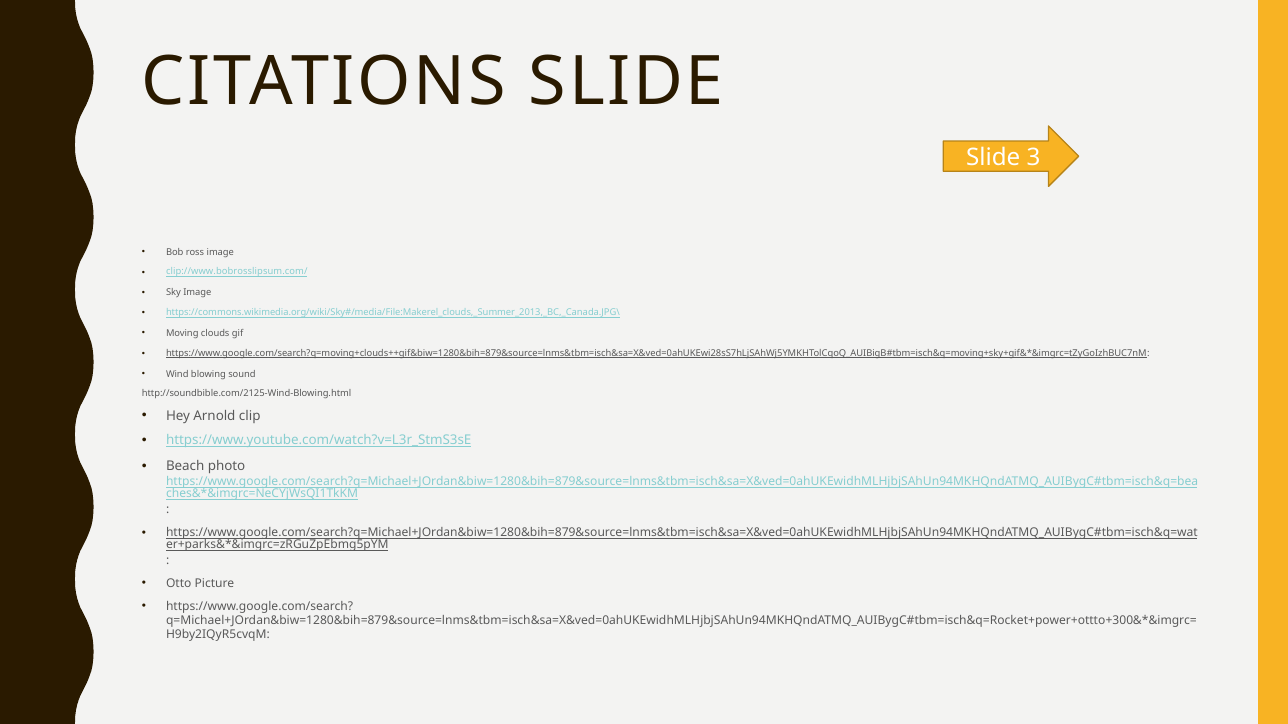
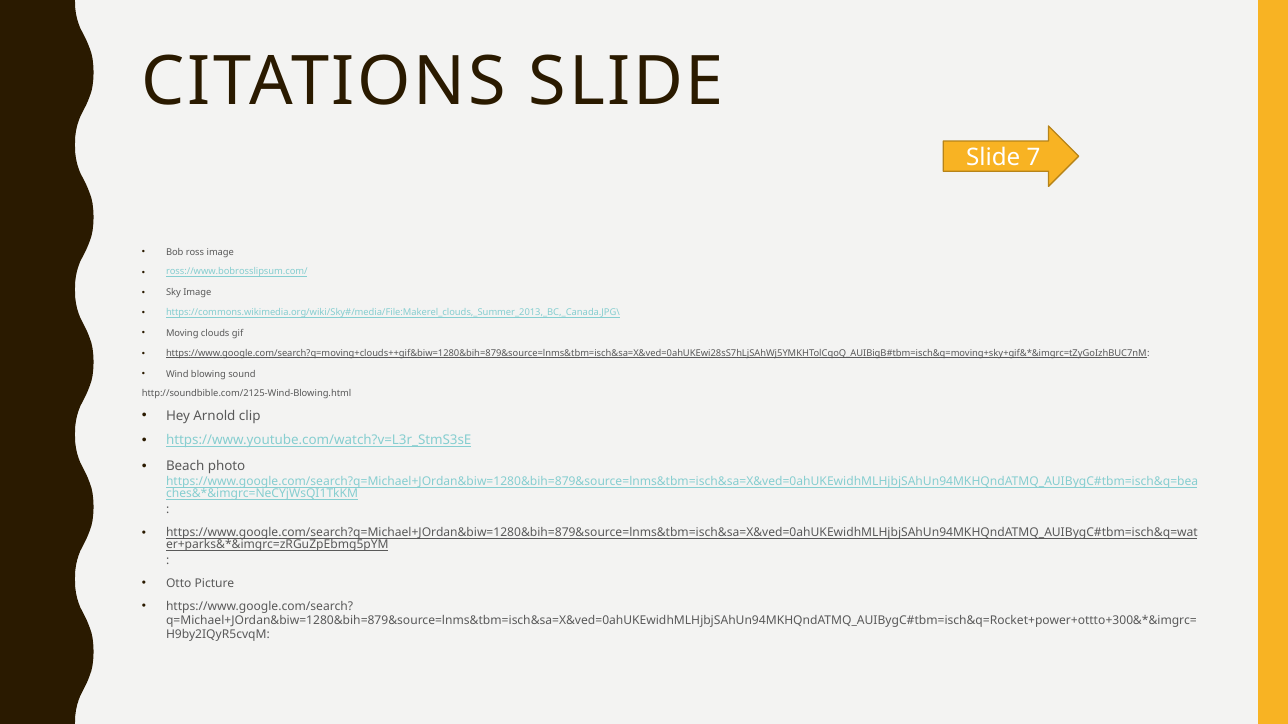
3: 3 -> 7 (1033, 158)
clip://www.bobrosslipsum.com/: clip://www.bobrosslipsum.com/ -> ross://www.bobrosslipsum.com/ (237, 272)
